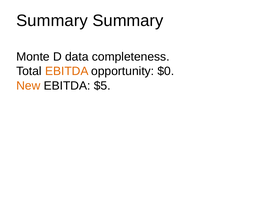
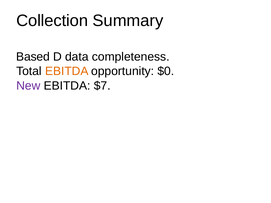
Summary: Summary -> Collection (52, 21)
Monte: Monte -> Based (33, 57)
New colour: orange -> purple (28, 86)
$5: $5 -> $7 (102, 86)
